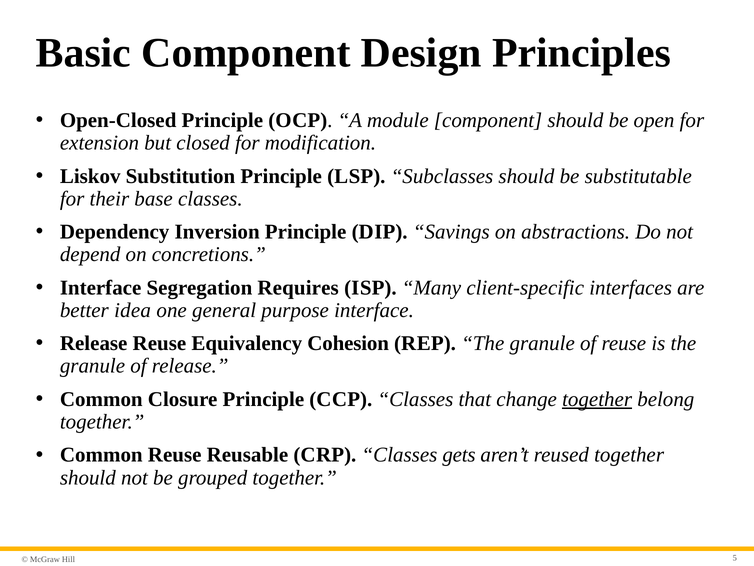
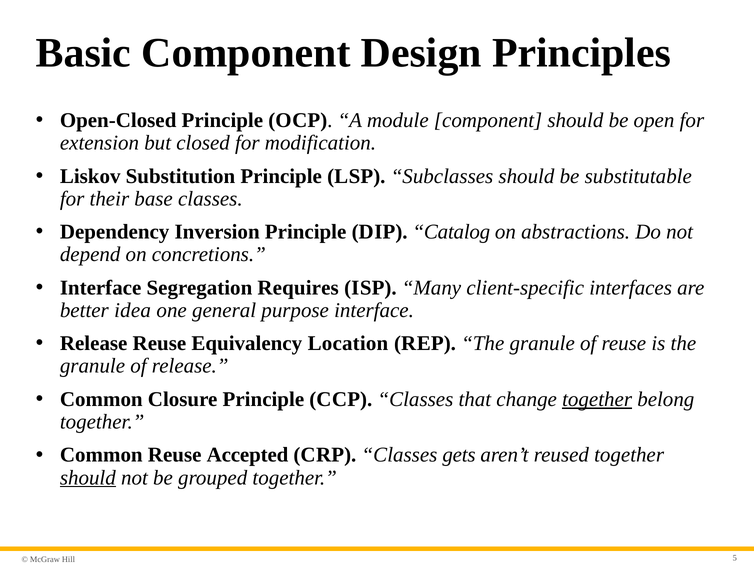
Savings: Savings -> Catalog (451, 232)
Cohesion: Cohesion -> Location (348, 343)
Reusable: Reusable -> Accepted (248, 455)
should underline: none -> present (88, 477)
